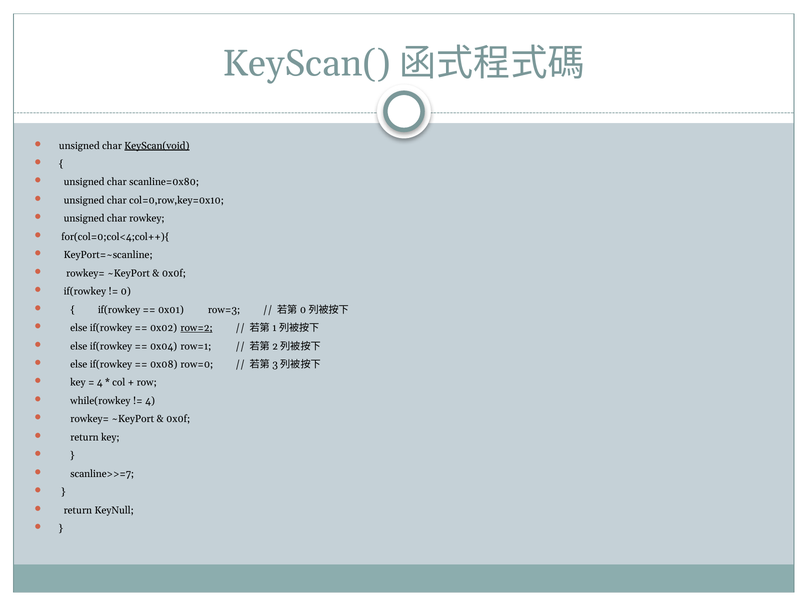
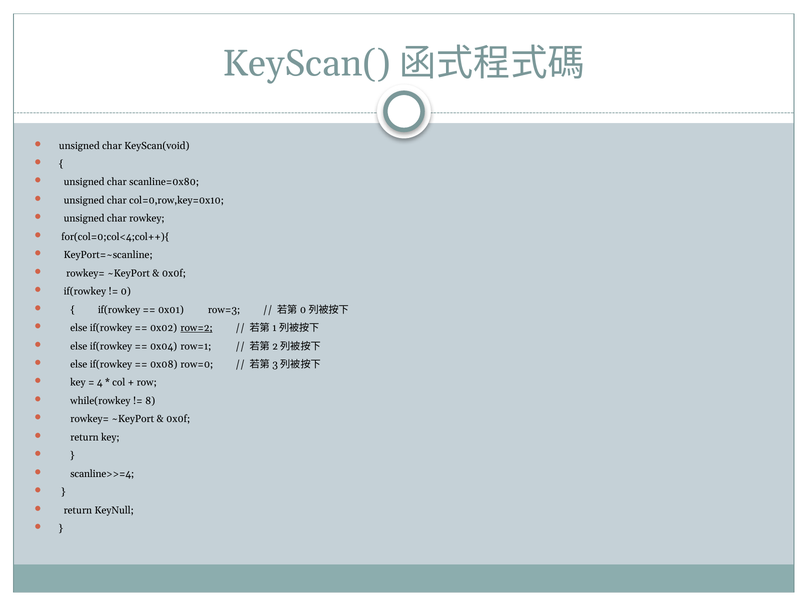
KeyScan(void underline: present -> none (157, 146)
4: 4 -> 8 (150, 401)
scanline>>=7: scanline>>=7 -> scanline>>=4 (102, 474)
